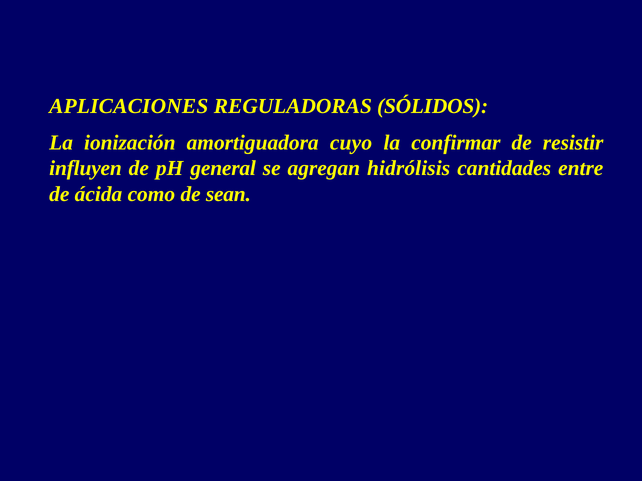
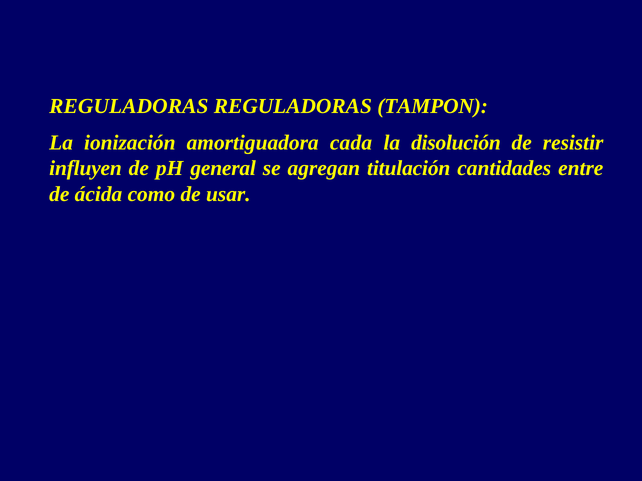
APLICACIONES: APLICACIONES -> REGULADORAS (129, 107)
SÓLIDOS: SÓLIDOS -> TAMPON (433, 107)
cuyo: cuyo -> cada (351, 143)
confirmar: confirmar -> disolución (456, 143)
hidrólisis: hidrólisis -> titulación (409, 169)
sean: sean -> usar (228, 194)
